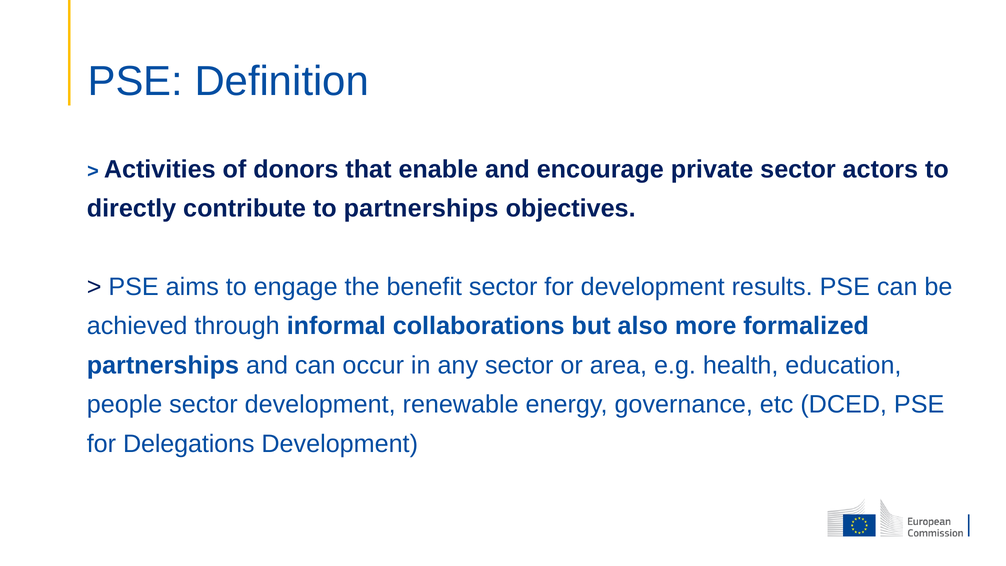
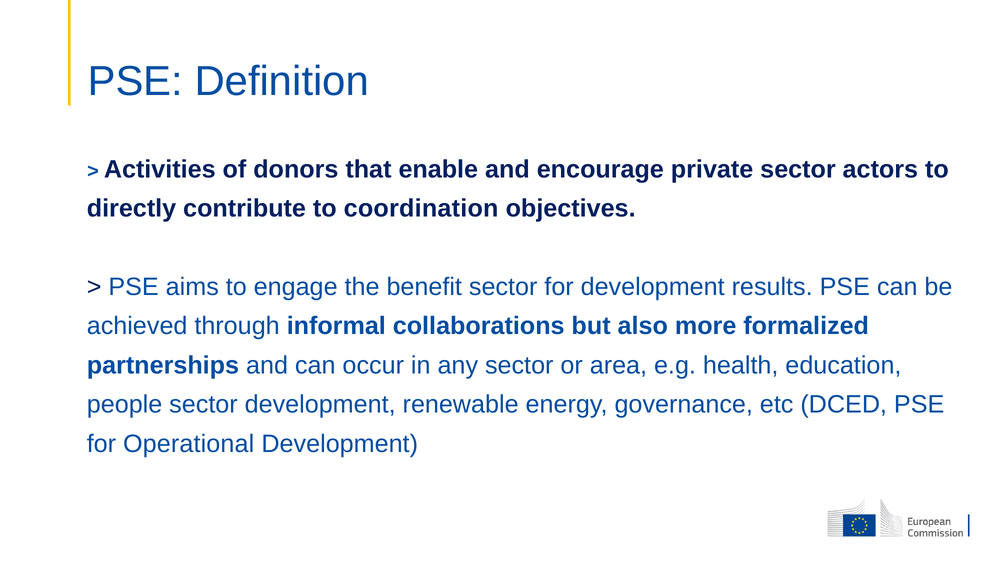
to partnerships: partnerships -> coordination (421, 208)
Delegations: Delegations -> Operational (189, 444)
